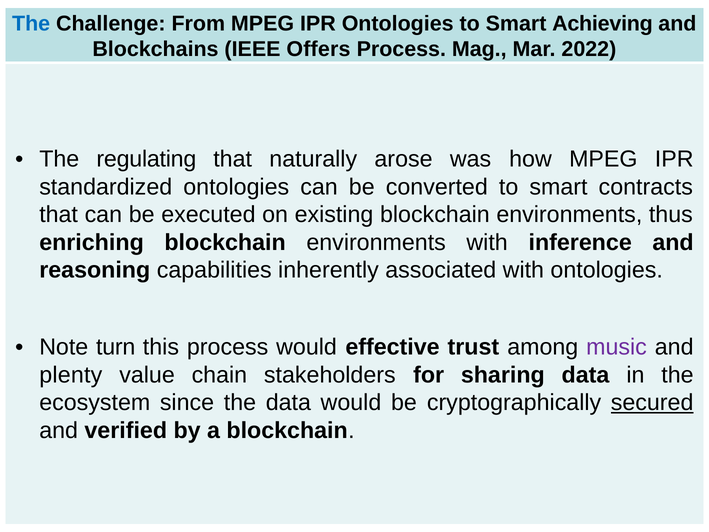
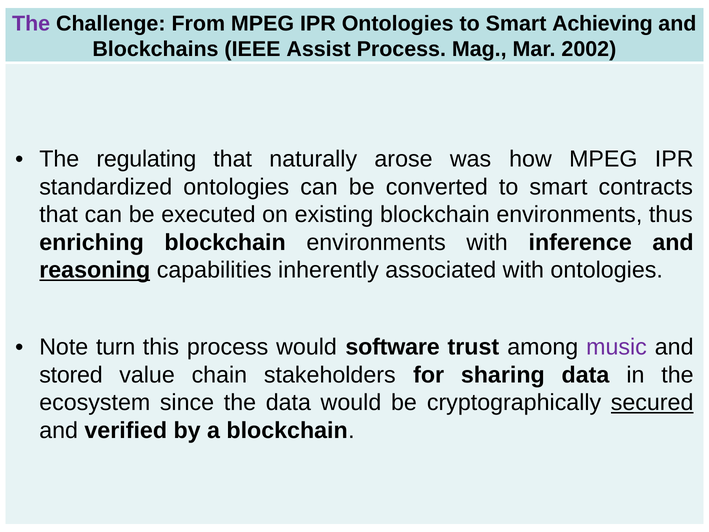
The colour: blue -> purple (31, 24)
Offers: Offers -> Assist (319, 49)
2022: 2022 -> 2002 (589, 49)
reasoning underline: none -> present (95, 270)
effective: effective -> software (393, 347)
plenty: plenty -> stored (71, 375)
